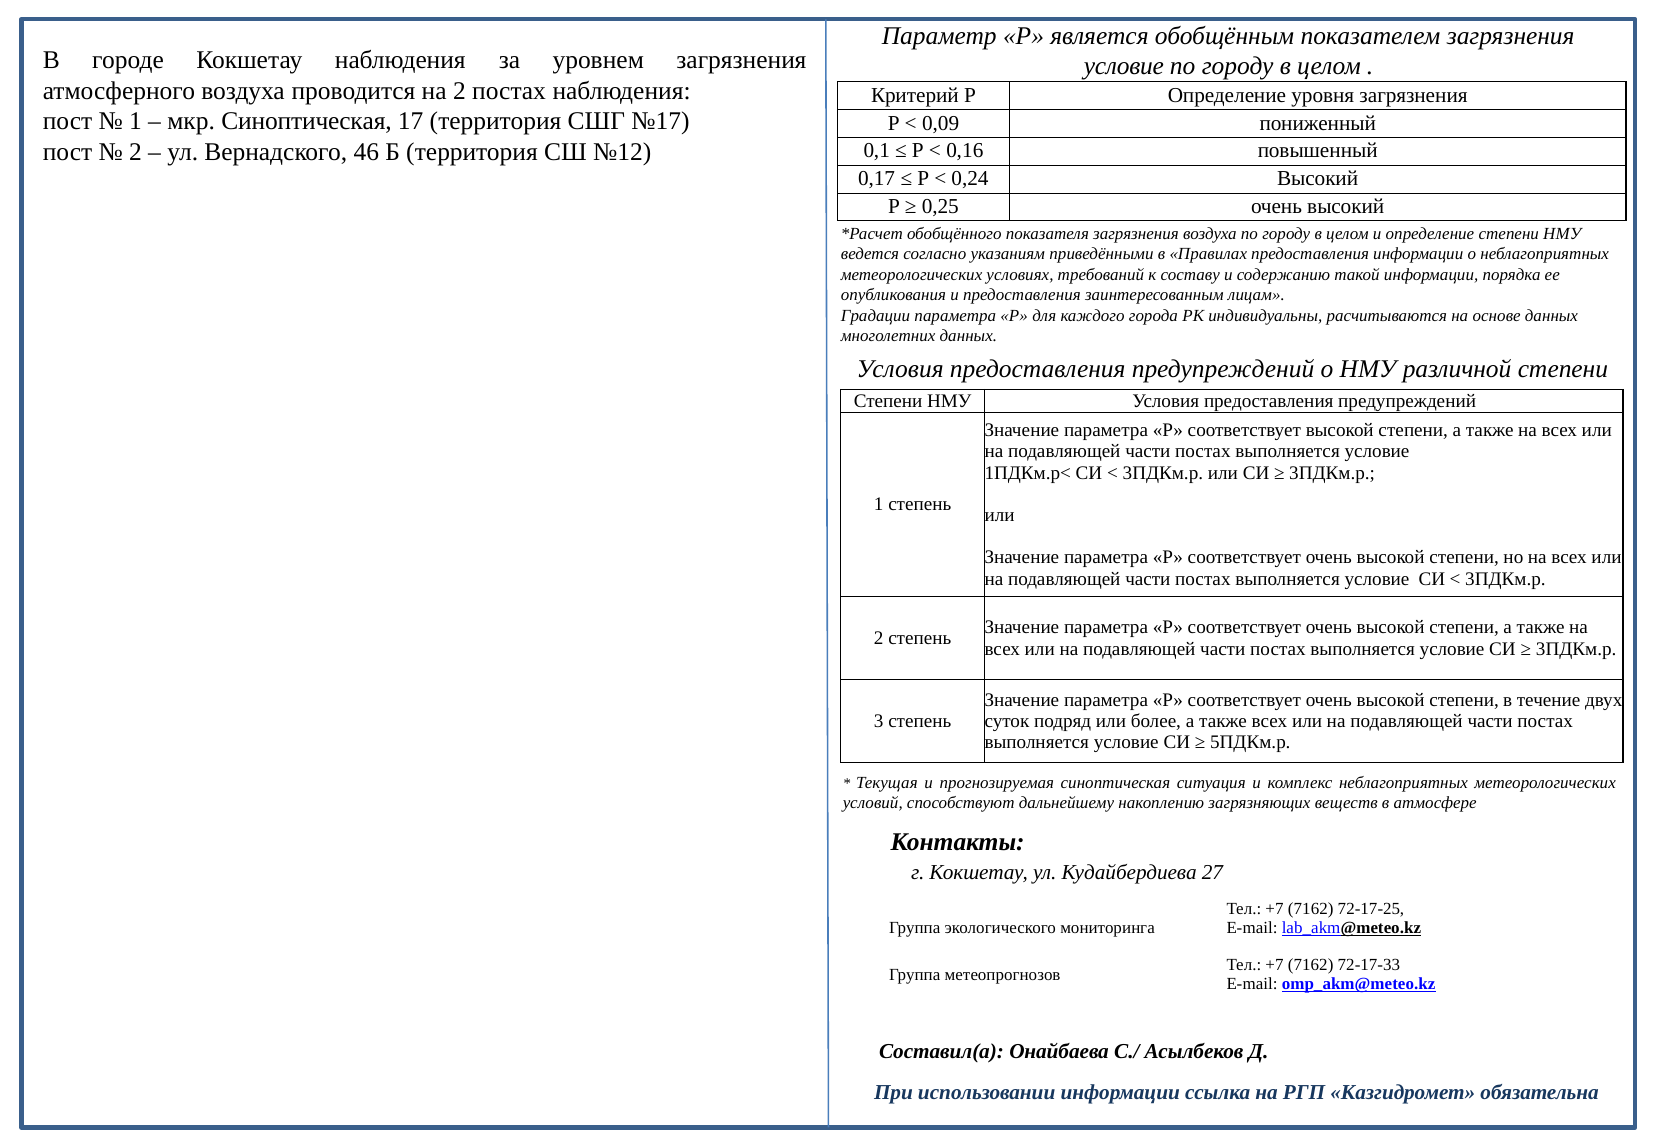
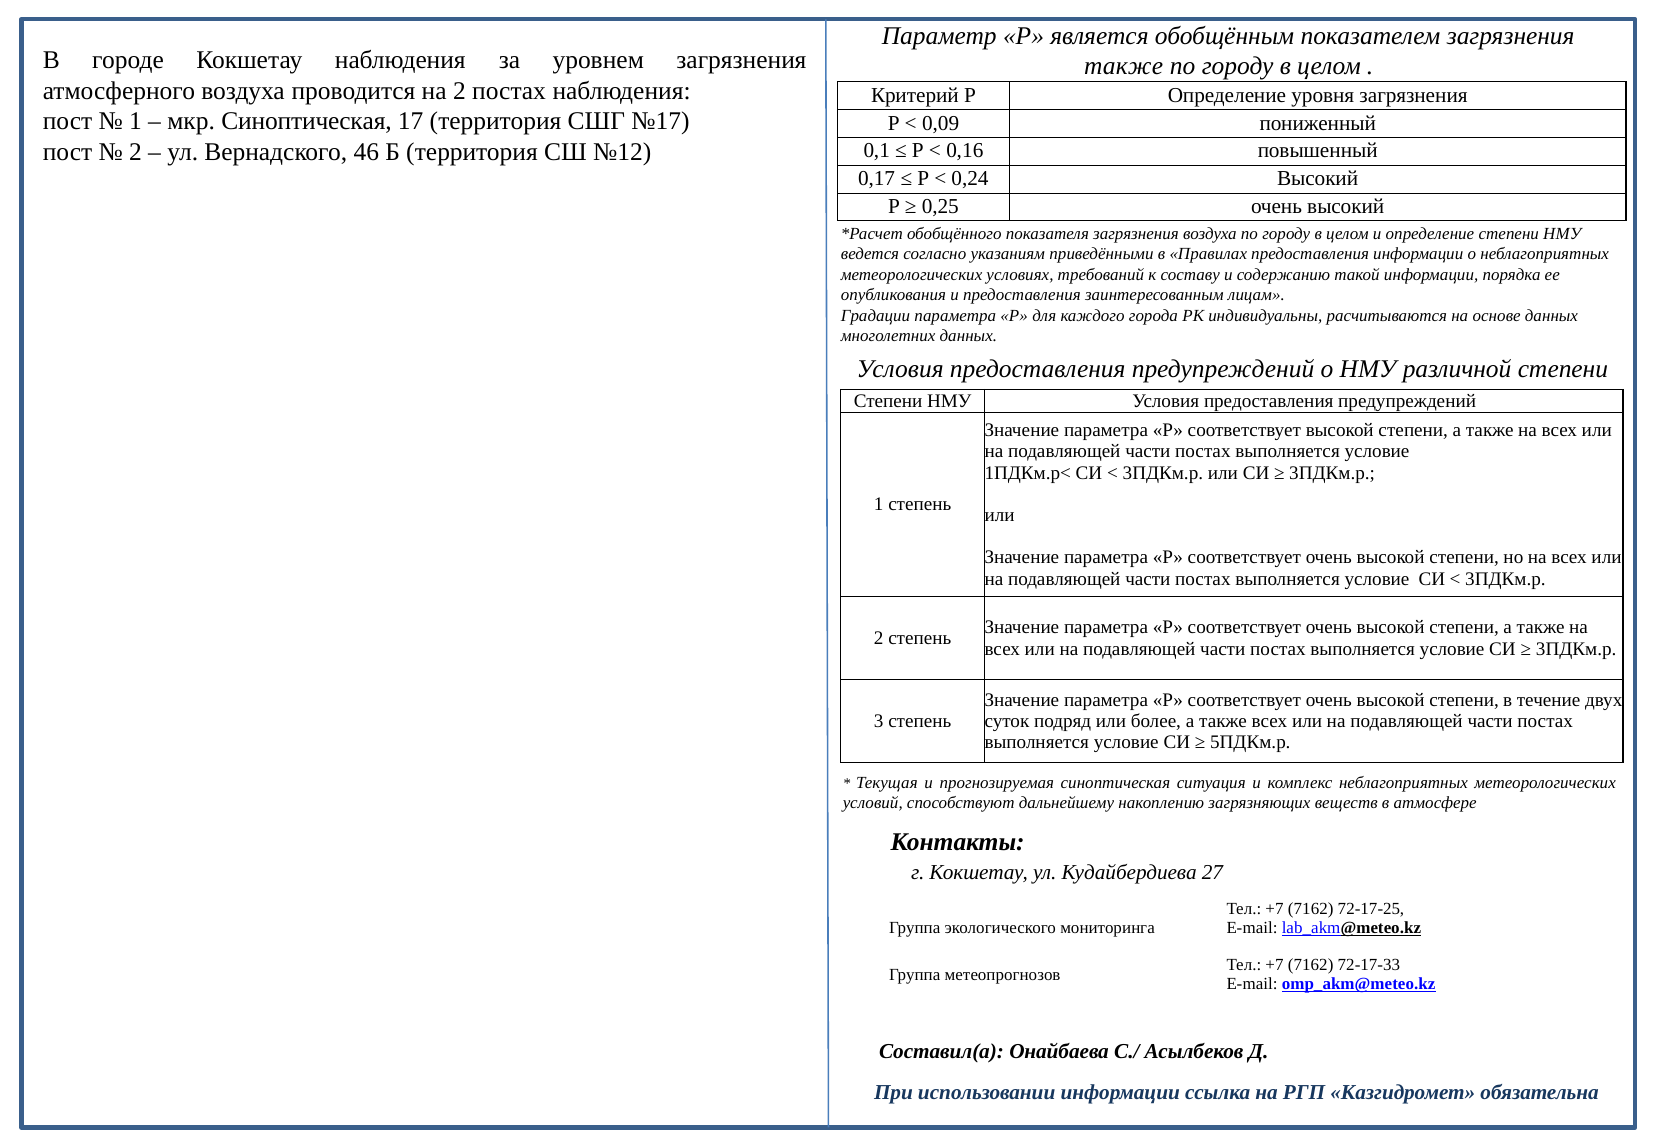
условие: условие -> также (1124, 66)
